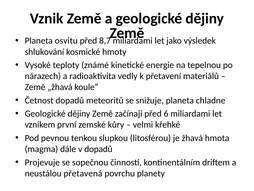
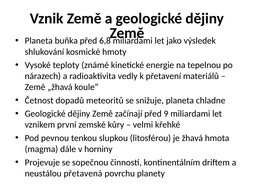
osvitu: osvitu -> buňka (66, 41)
8,7: 8,7 -> 6,8 (105, 41)
6: 6 -> 9 (166, 113)
v dopadů: dopadů -> horniny (98, 149)
